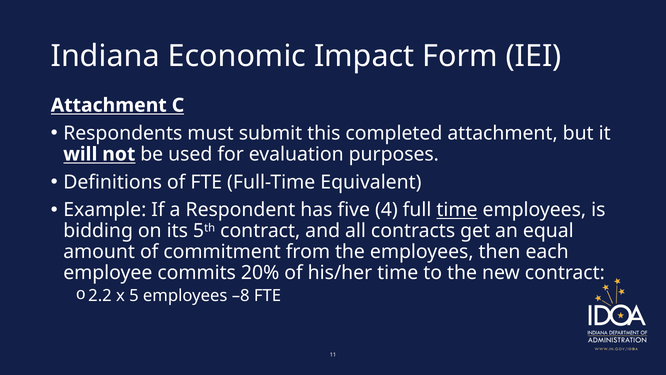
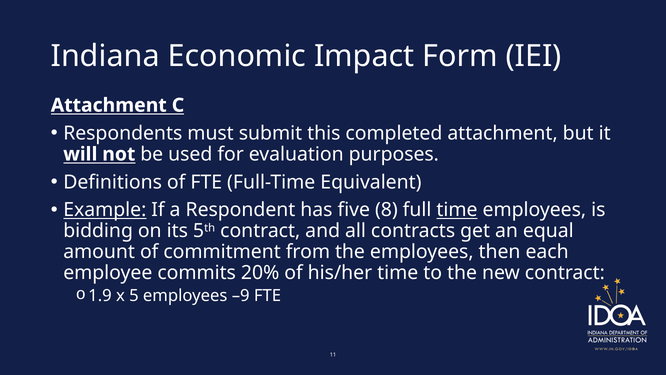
Example underline: none -> present (105, 210)
4: 4 -> 8 (386, 210)
2.2: 2.2 -> 1.9 (100, 296)
–8: –8 -> –9 (241, 296)
